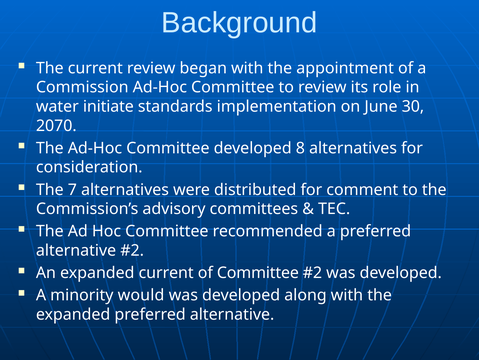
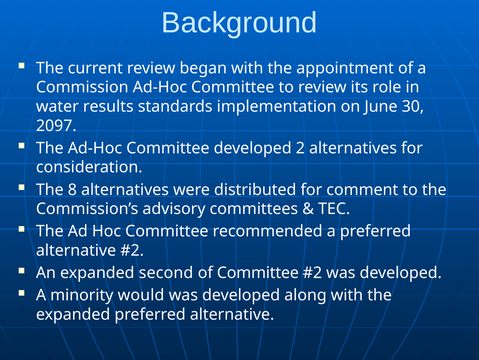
initiate: initiate -> results (108, 106)
2070: 2070 -> 2097 (56, 125)
8: 8 -> 2 (300, 148)
7: 7 -> 8 (72, 189)
expanded current: current -> second (166, 272)
